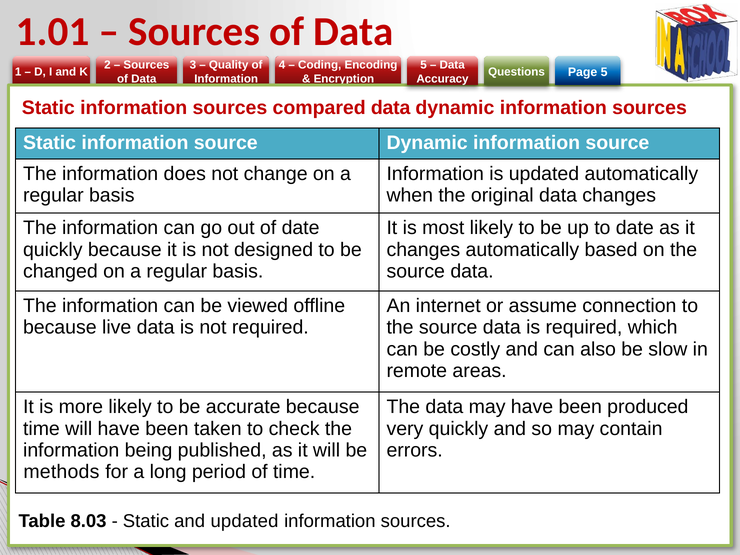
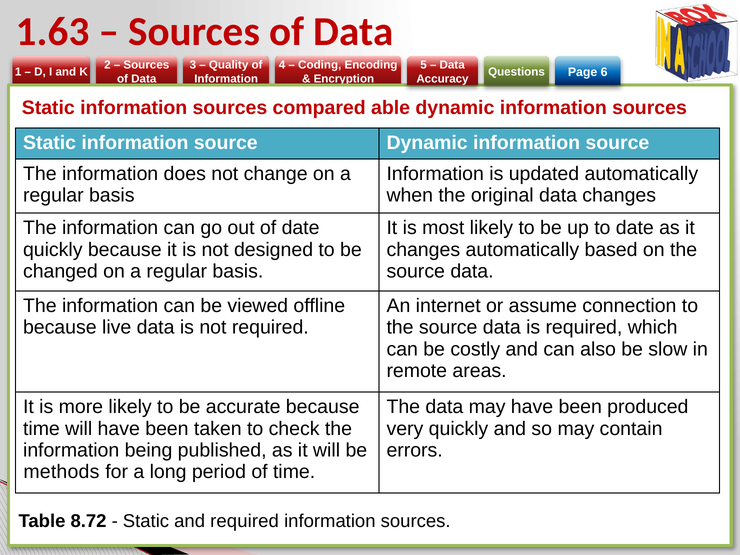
1.01: 1.01 -> 1.63 (53, 32)
Page 5: 5 -> 6 (604, 72)
compared data: data -> able (391, 108)
8.03: 8.03 -> 8.72 (89, 521)
and updated: updated -> required (245, 521)
